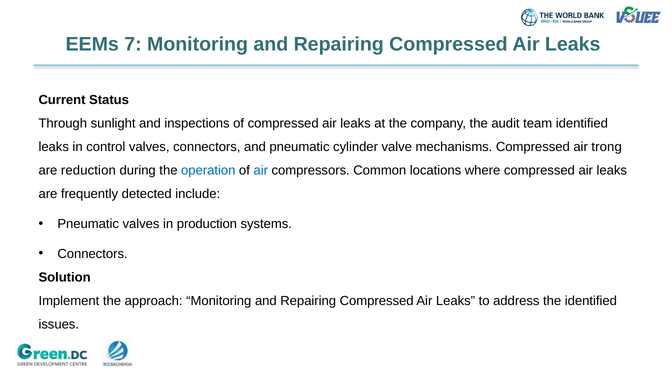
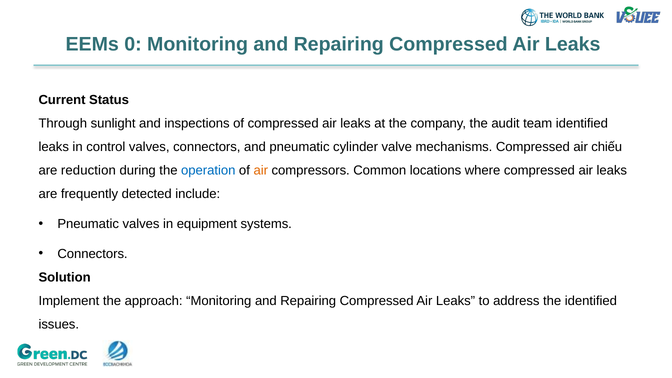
7: 7 -> 0 (133, 44)
trong: trong -> chiếu (607, 147)
air colour: blue -> orange (261, 171)
production: production -> equipment (207, 224)
